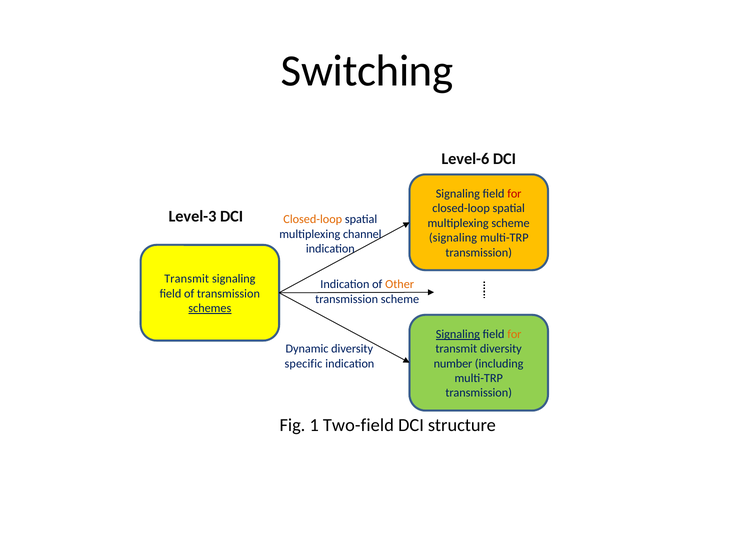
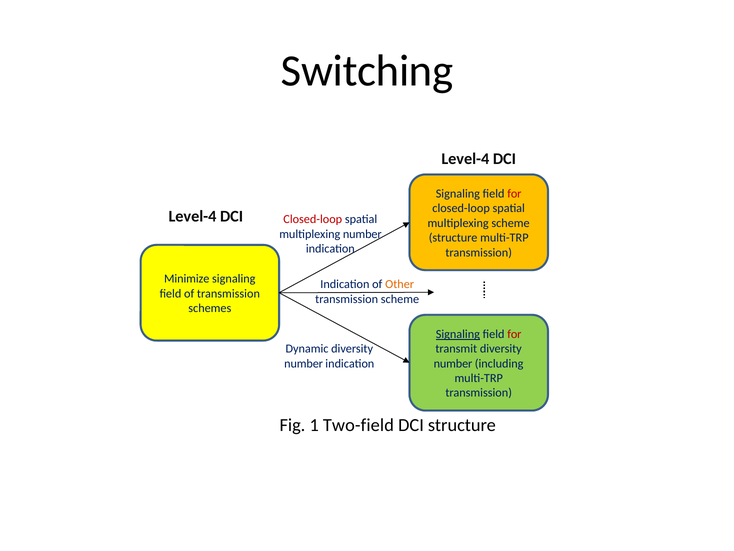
Level-6: Level-6 -> Level-4 (465, 159)
Level-3: Level-3 -> Level-4 (192, 216)
Closed-loop colour: orange -> red (313, 219)
multiplexing channel: channel -> number (362, 234)
signaling: signaling -> structure (453, 238)
Transmit: Transmit -> Minimize (187, 279)
schemes underline: present -> none (210, 308)
for colour: orange -> red (514, 334)
specific: specific -> number (304, 363)
